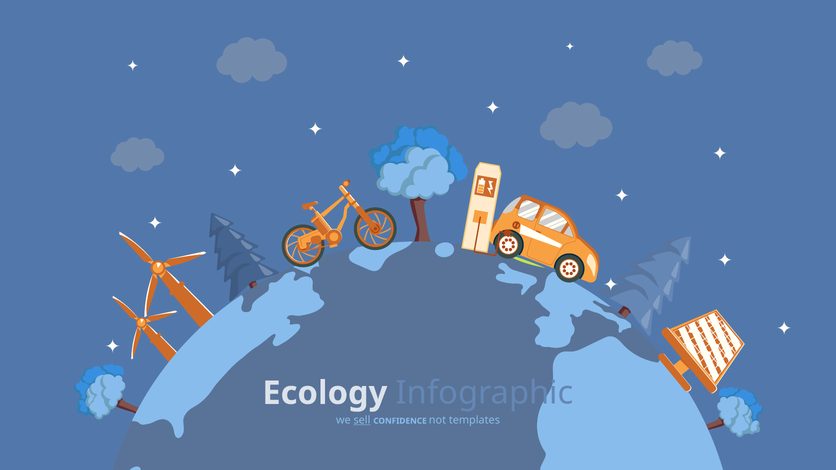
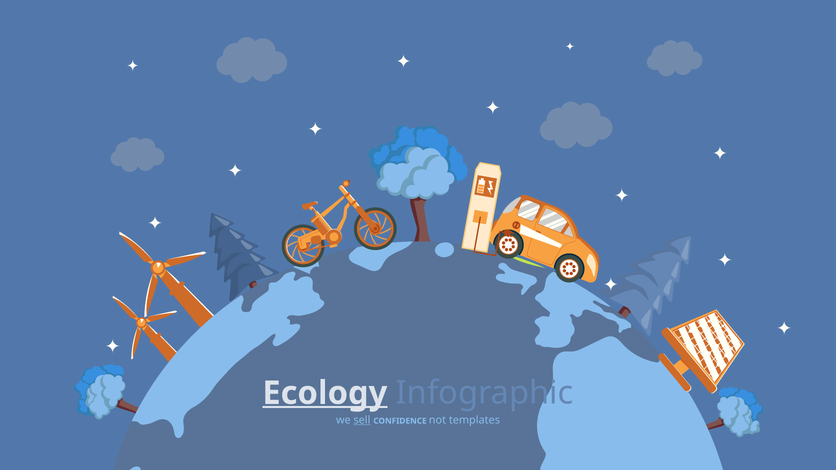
Ecology underline: none -> present (325, 393)
